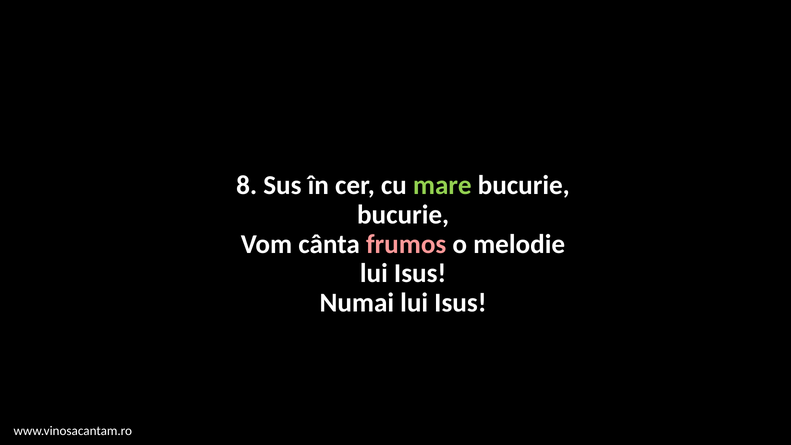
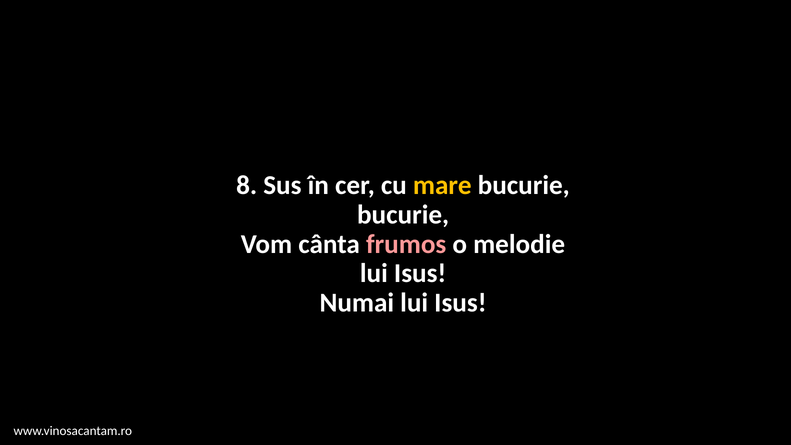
mare colour: light green -> yellow (442, 185)
